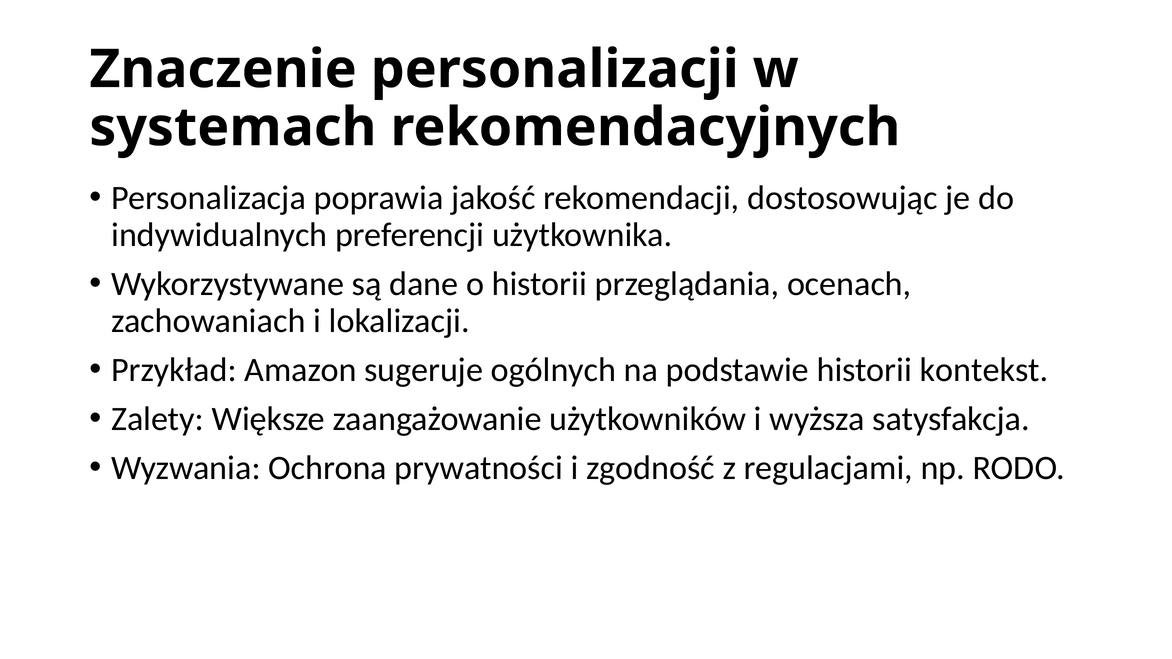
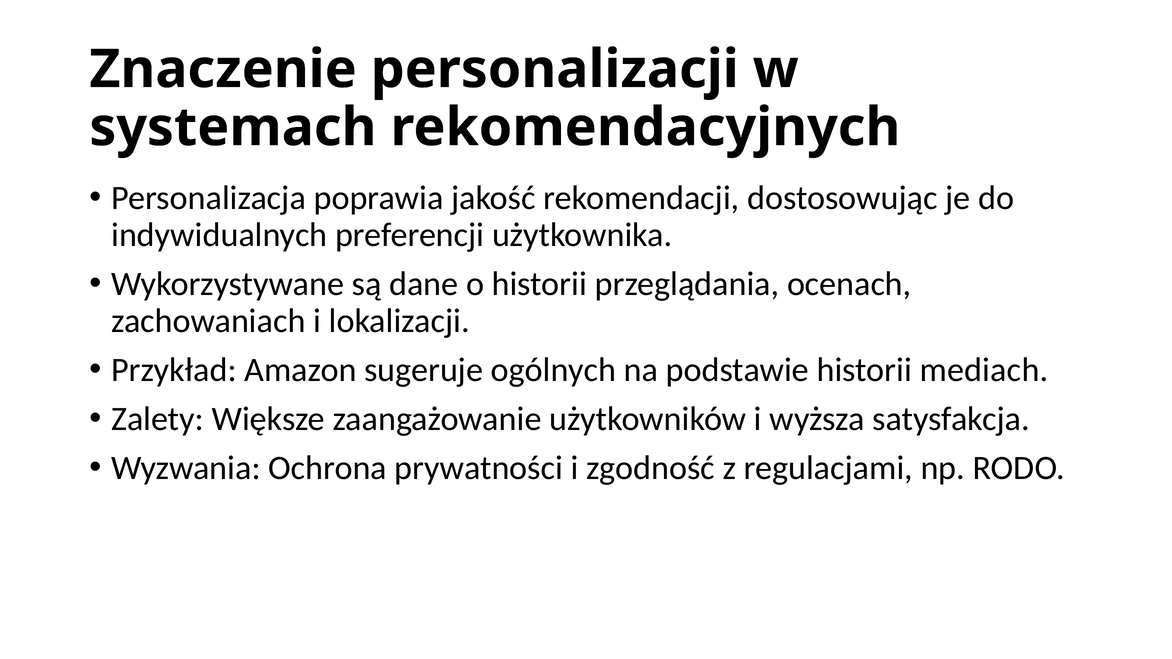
kontekst: kontekst -> mediach (984, 370)
